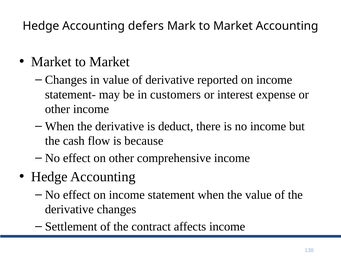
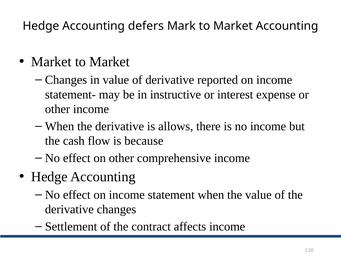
customers: customers -> instructive (176, 94)
deduct: deduct -> allows (176, 126)
